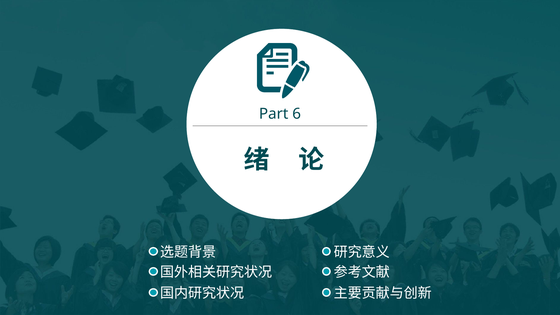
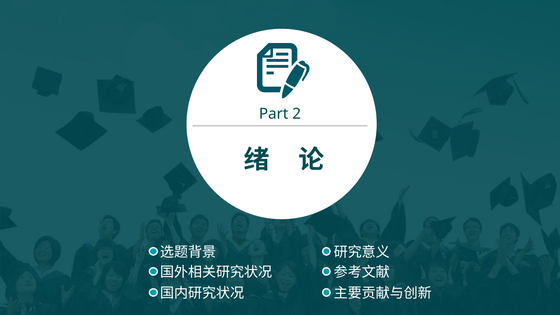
6: 6 -> 2 (297, 114)
